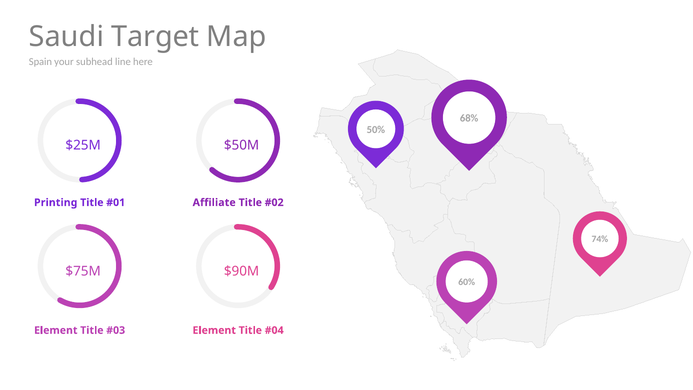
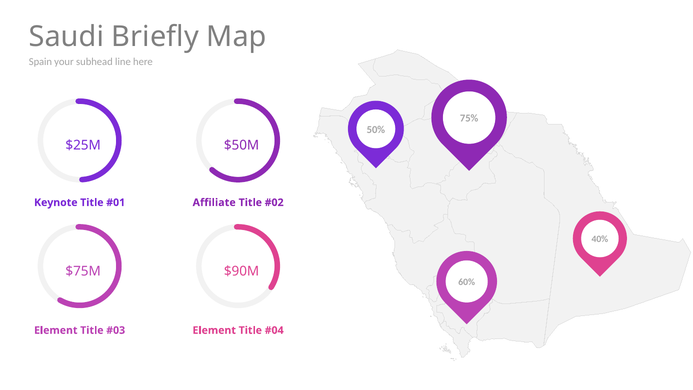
Target: Target -> Briefly (155, 37)
68%: 68% -> 75% (469, 118)
Printing: Printing -> Keynote (56, 202)
74%: 74% -> 40% (600, 239)
